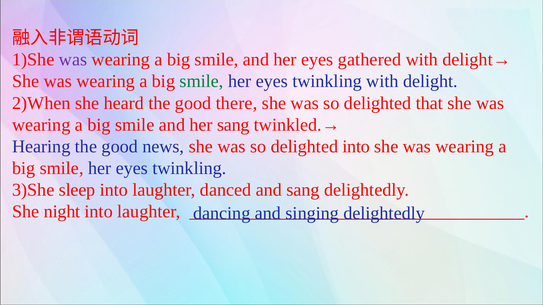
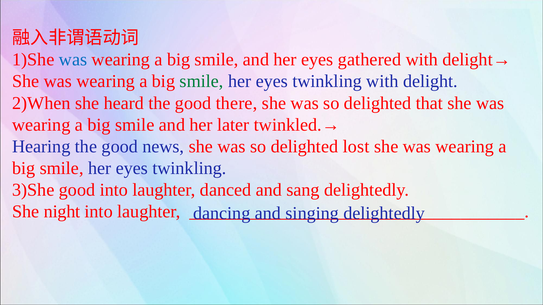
was colour: purple -> blue (73, 60)
her sang: sang -> later (233, 125)
delighted into: into -> lost (356, 147)
3)She sleep: sleep -> good (77, 190)
